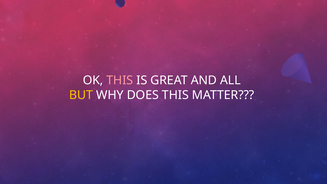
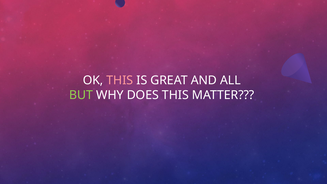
BUT colour: yellow -> light green (81, 95)
